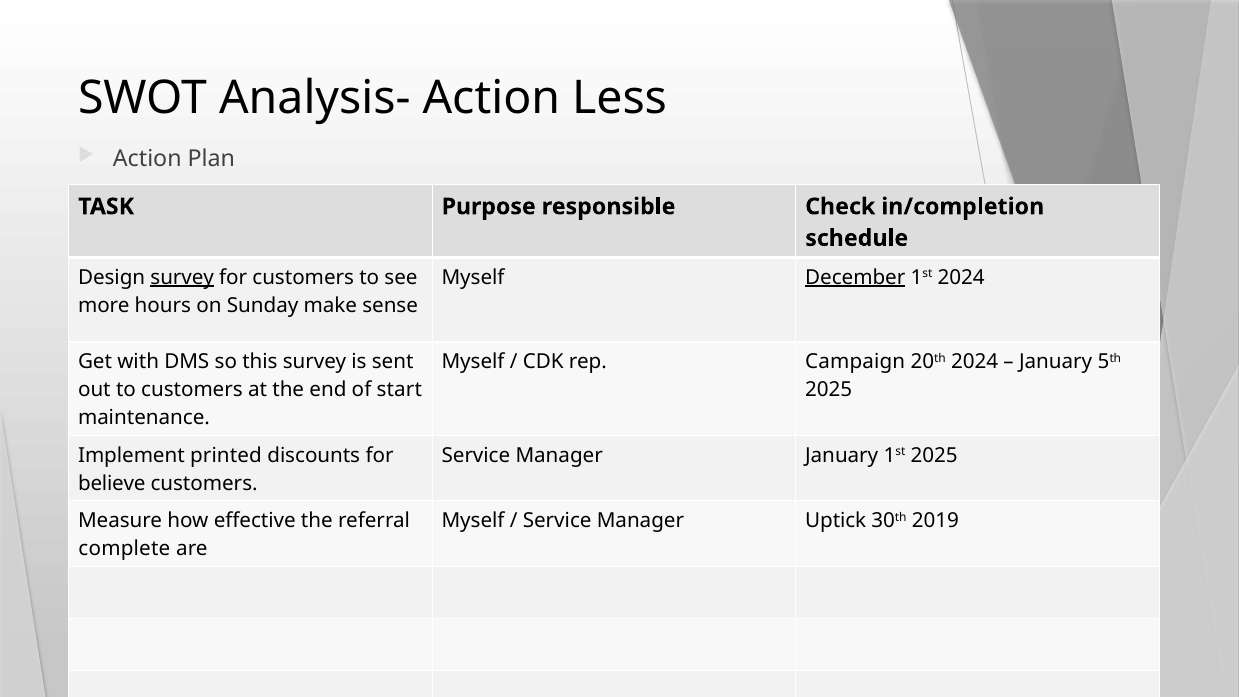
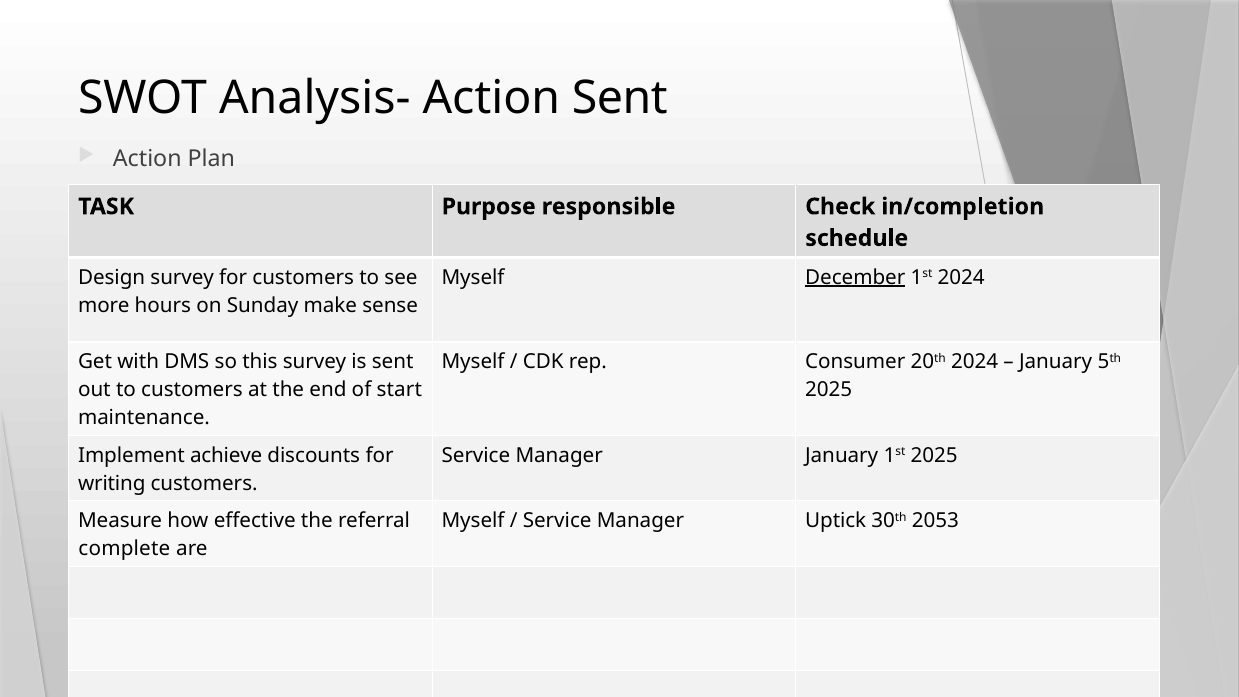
Action Less: Less -> Sent (620, 98)
survey underline: present -> none (182, 277)
Campaign: Campaign -> Consumer (855, 362)
printed: printed -> achieve (226, 455)
believe: believe -> writing (112, 483)
2019: 2019 -> 2053 (935, 521)
